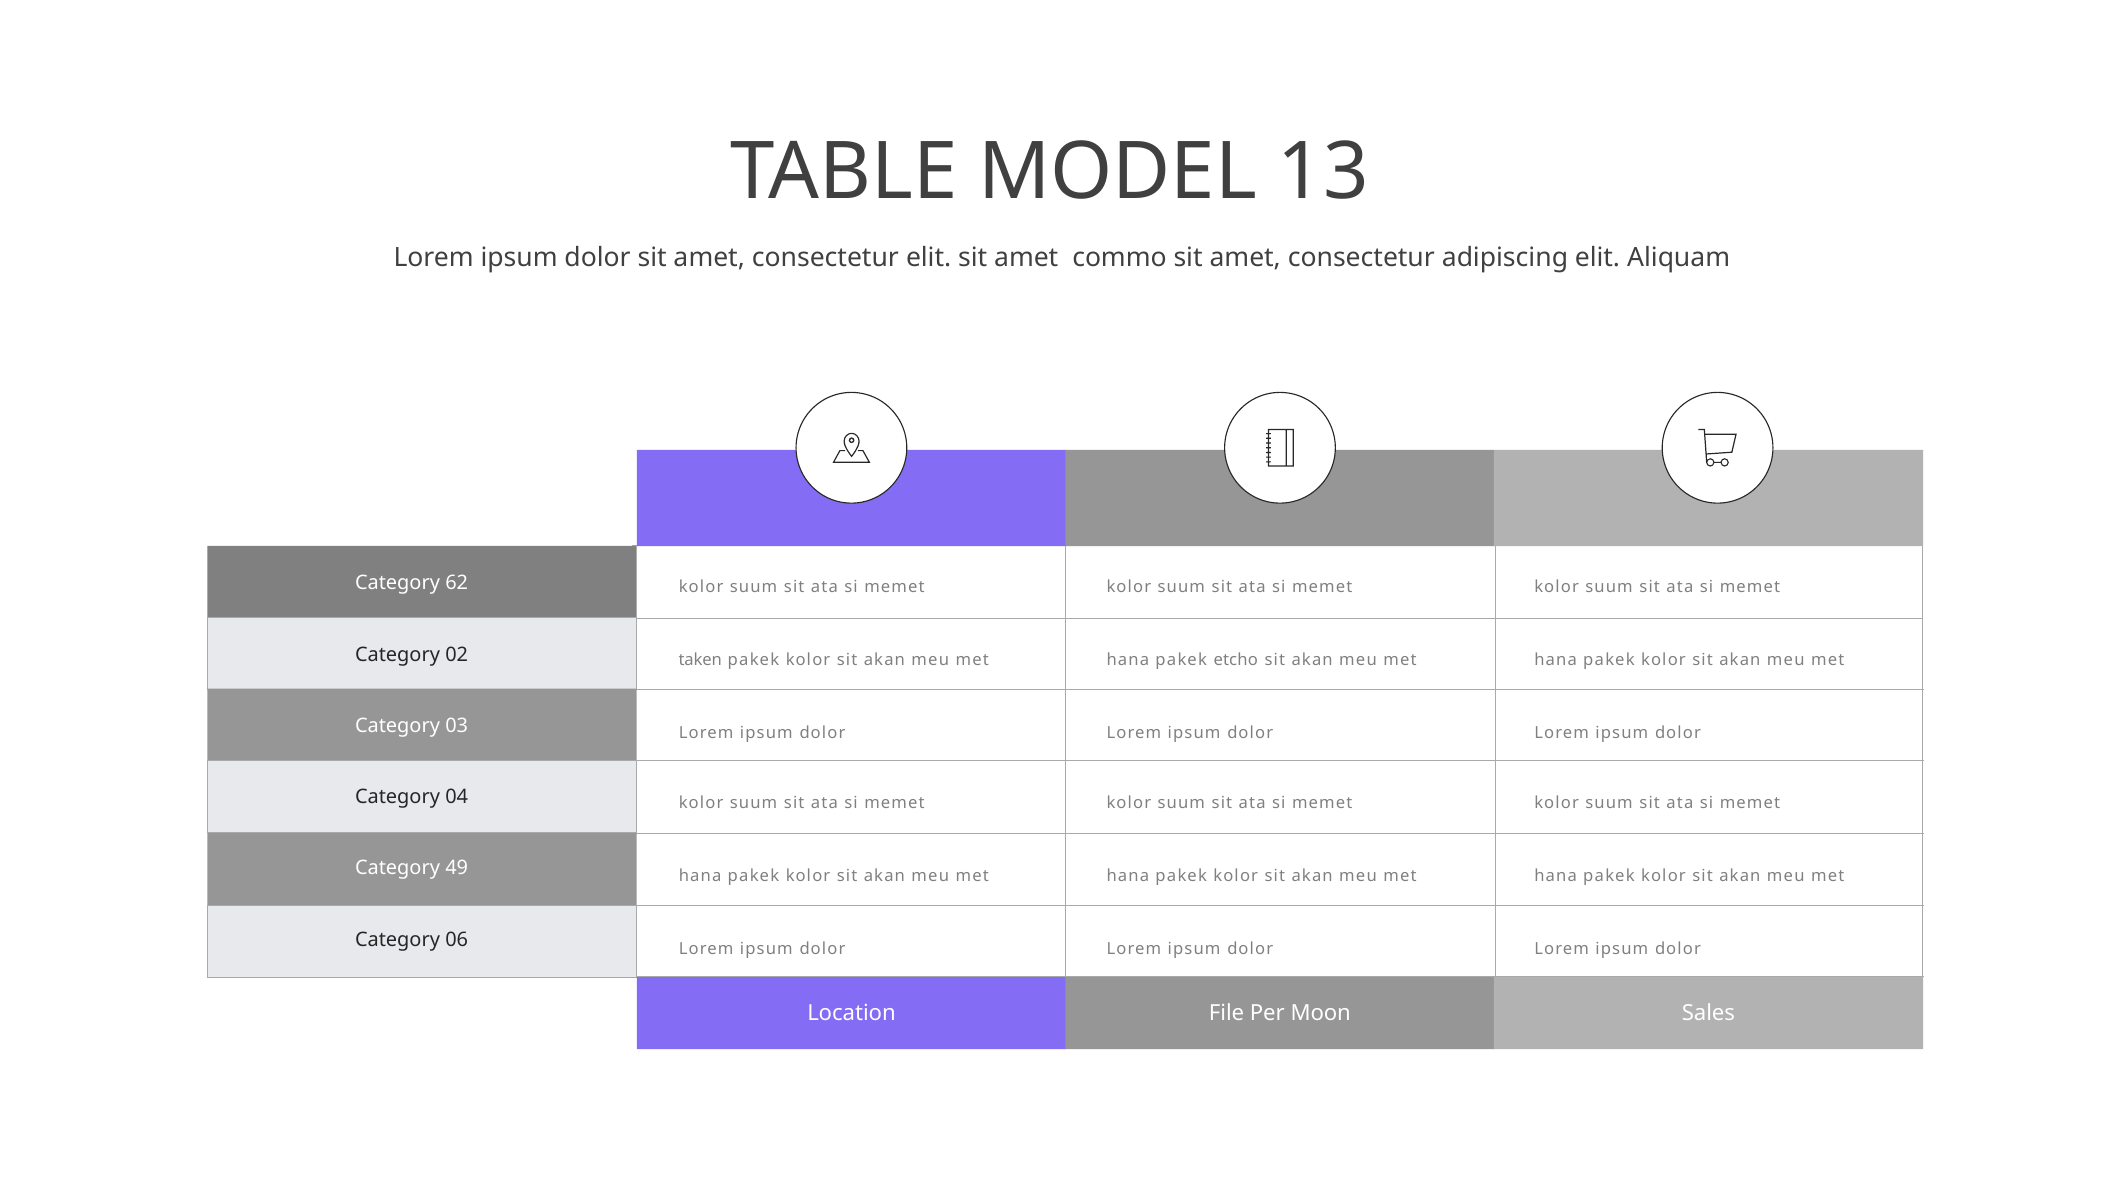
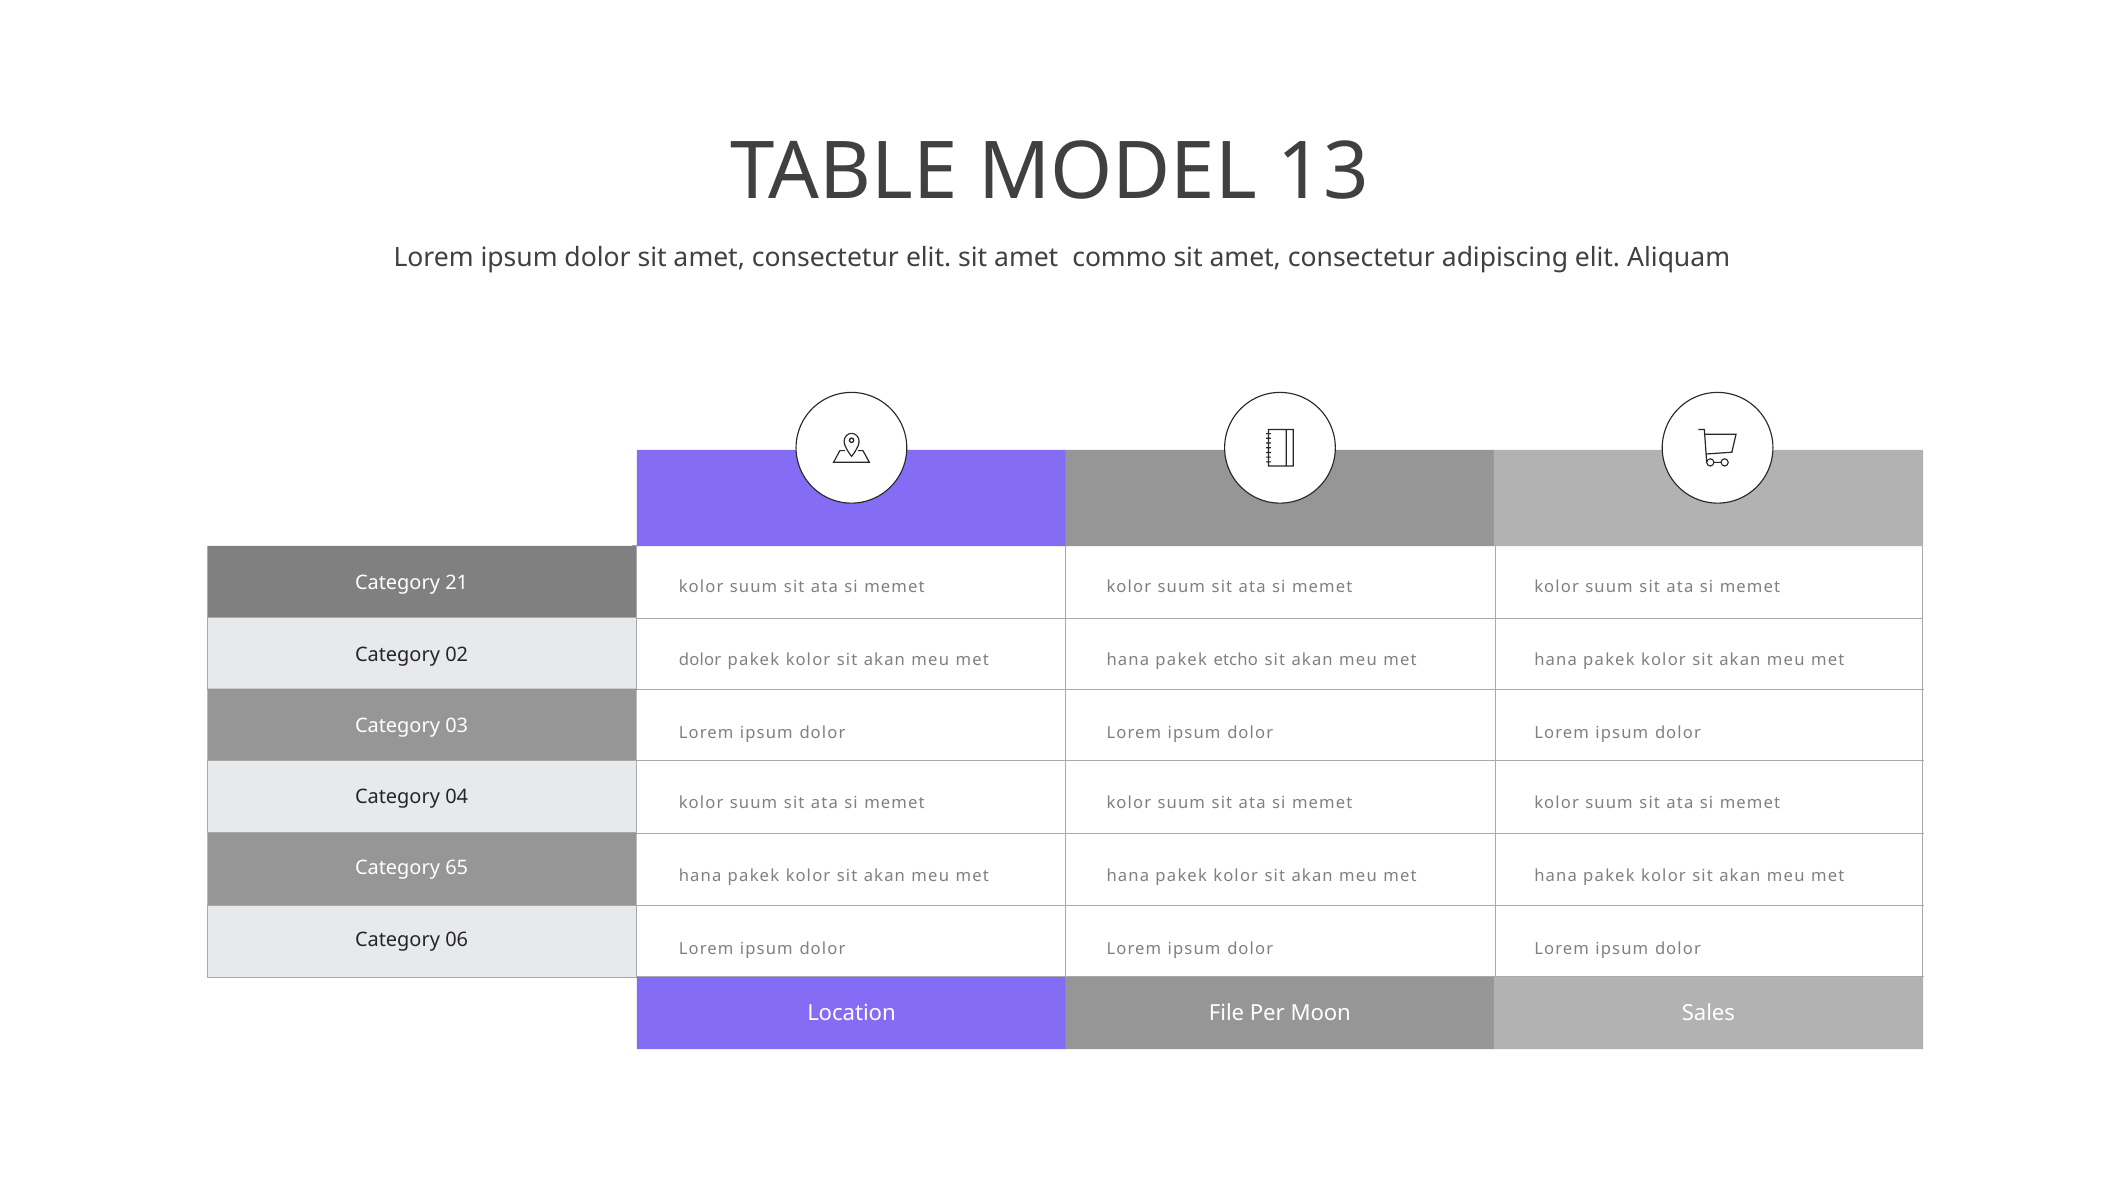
62: 62 -> 21 (457, 583)
taken: taken -> dolor (700, 660)
49: 49 -> 65 (457, 868)
